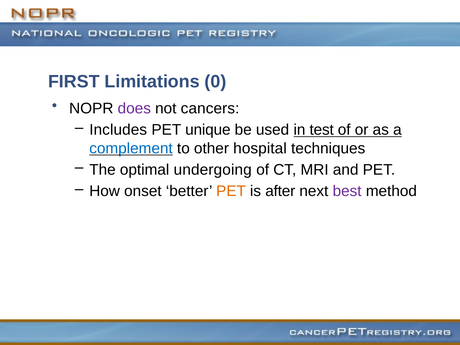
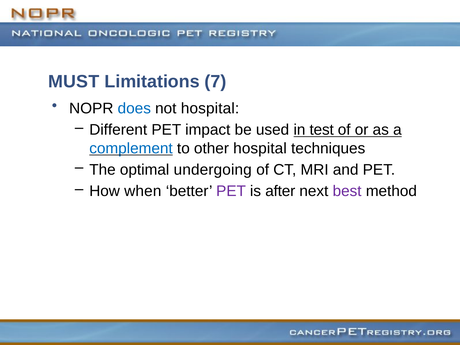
FIRST: FIRST -> MUST (74, 82)
0: 0 -> 7 (216, 82)
does colour: purple -> blue (134, 108)
not cancers: cancers -> hospital (210, 108)
Includes: Includes -> Different (118, 130)
unique: unique -> impact (208, 130)
onset: onset -> when (143, 191)
PET colour: orange -> purple (231, 191)
